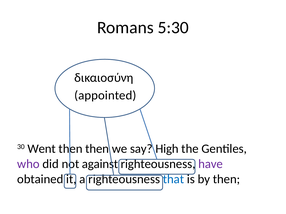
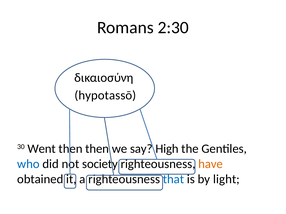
5:30: 5:30 -> 2:30 (173, 28)
appointed: appointed -> hypotassō (105, 96)
who colour: purple -> blue (28, 164)
against: against -> society (100, 164)
have colour: purple -> orange (211, 164)
by then: then -> light (226, 180)
